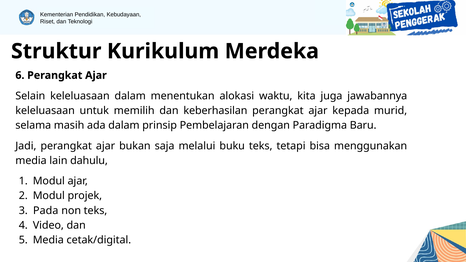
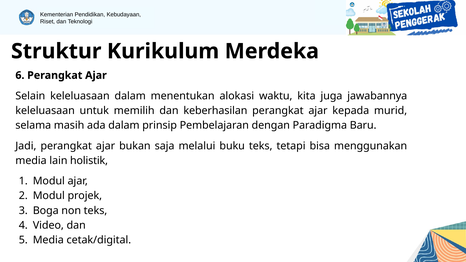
dahulu: dahulu -> holistik (89, 161)
Pada: Pada -> Boga (46, 211)
